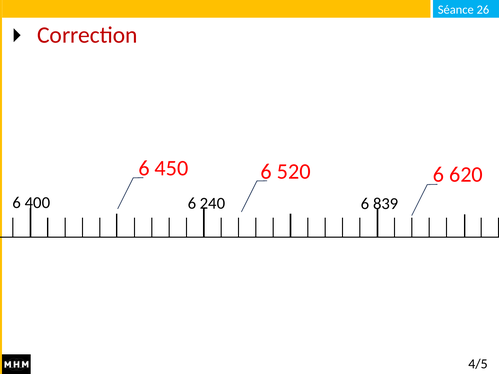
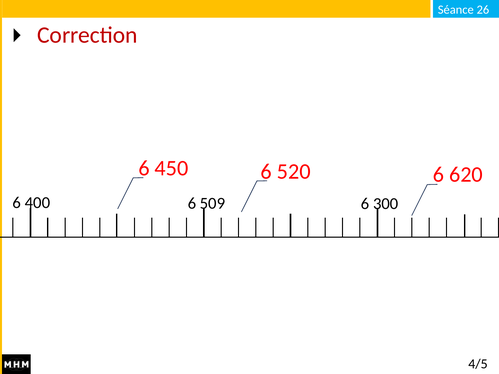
240: 240 -> 509 (213, 203)
839: 839 -> 300 (386, 204)
